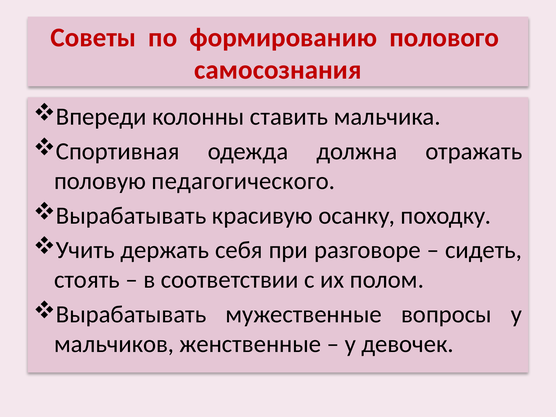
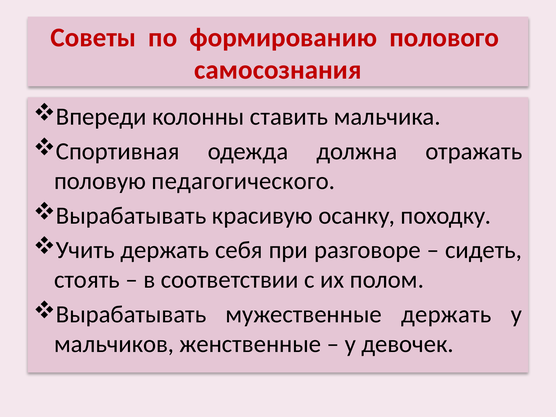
мужественные вопросы: вопросы -> держать (446, 314)
